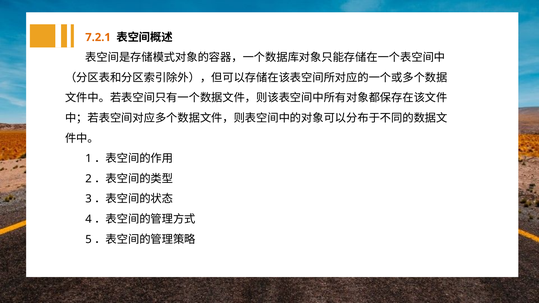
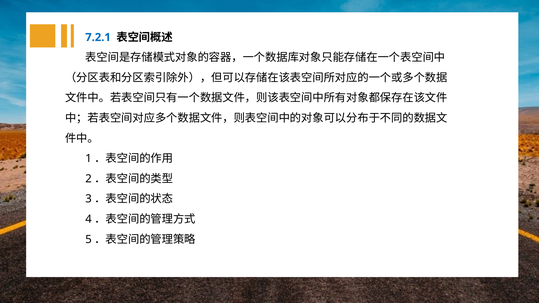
7.2.1 colour: orange -> blue (98, 37)
